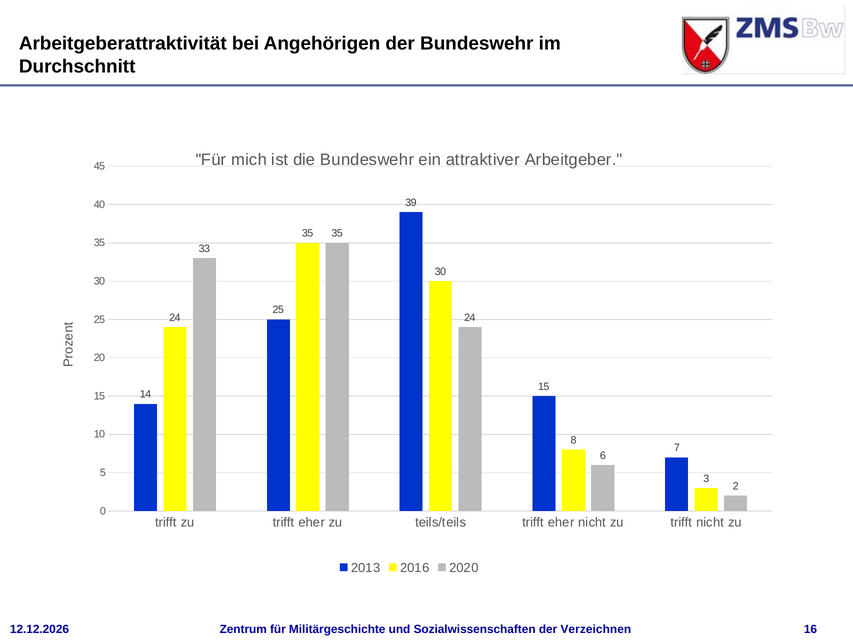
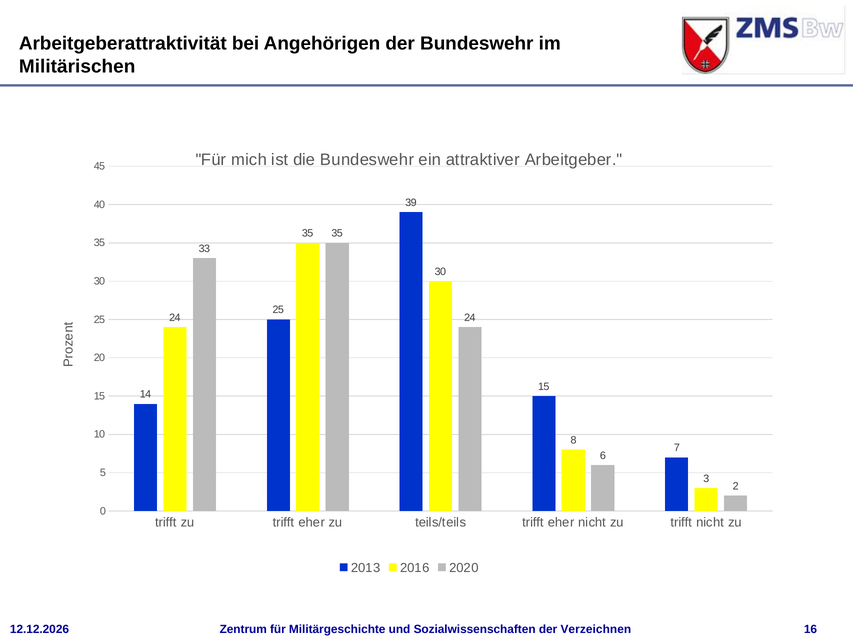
Durchschnitt: Durchschnitt -> Militärischen (77, 66)
